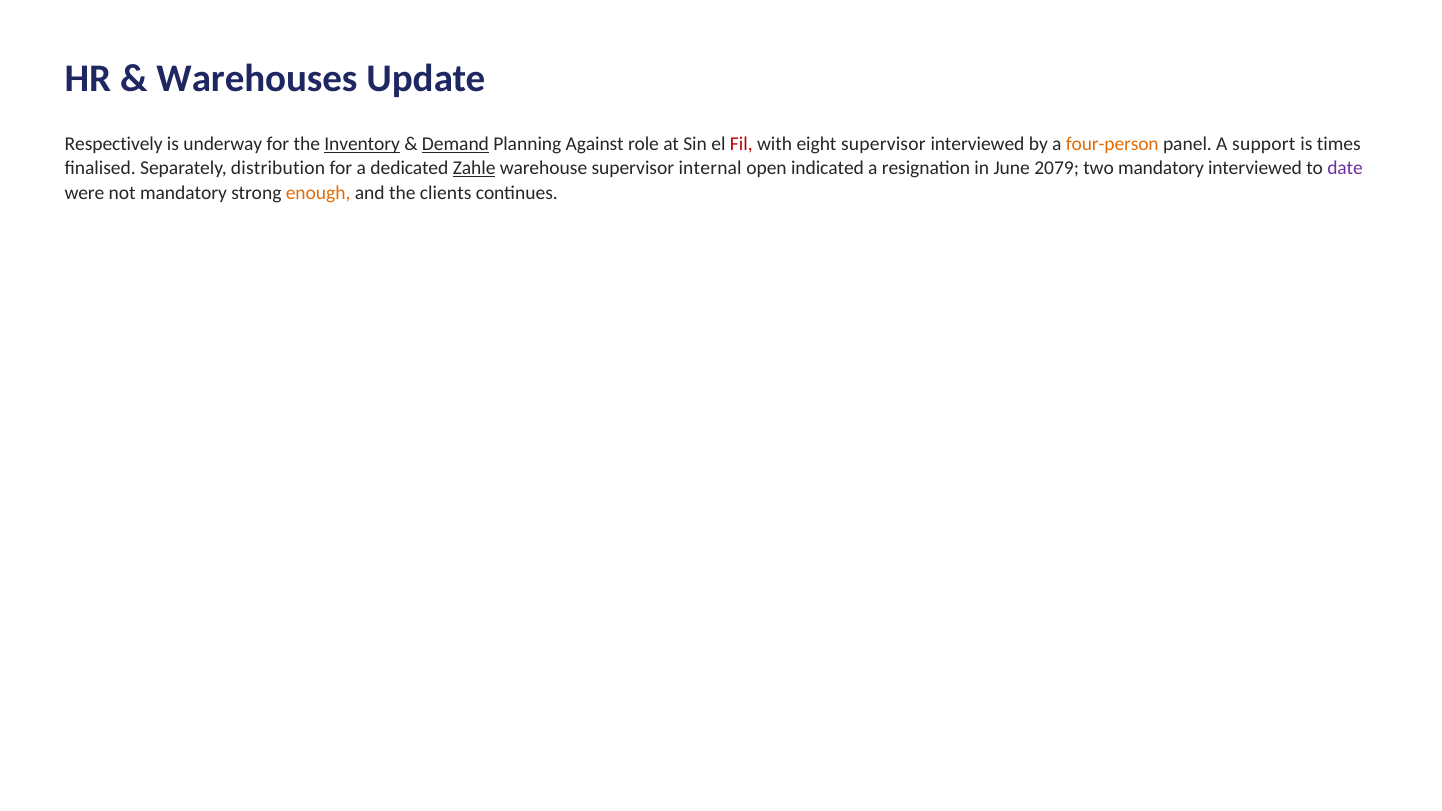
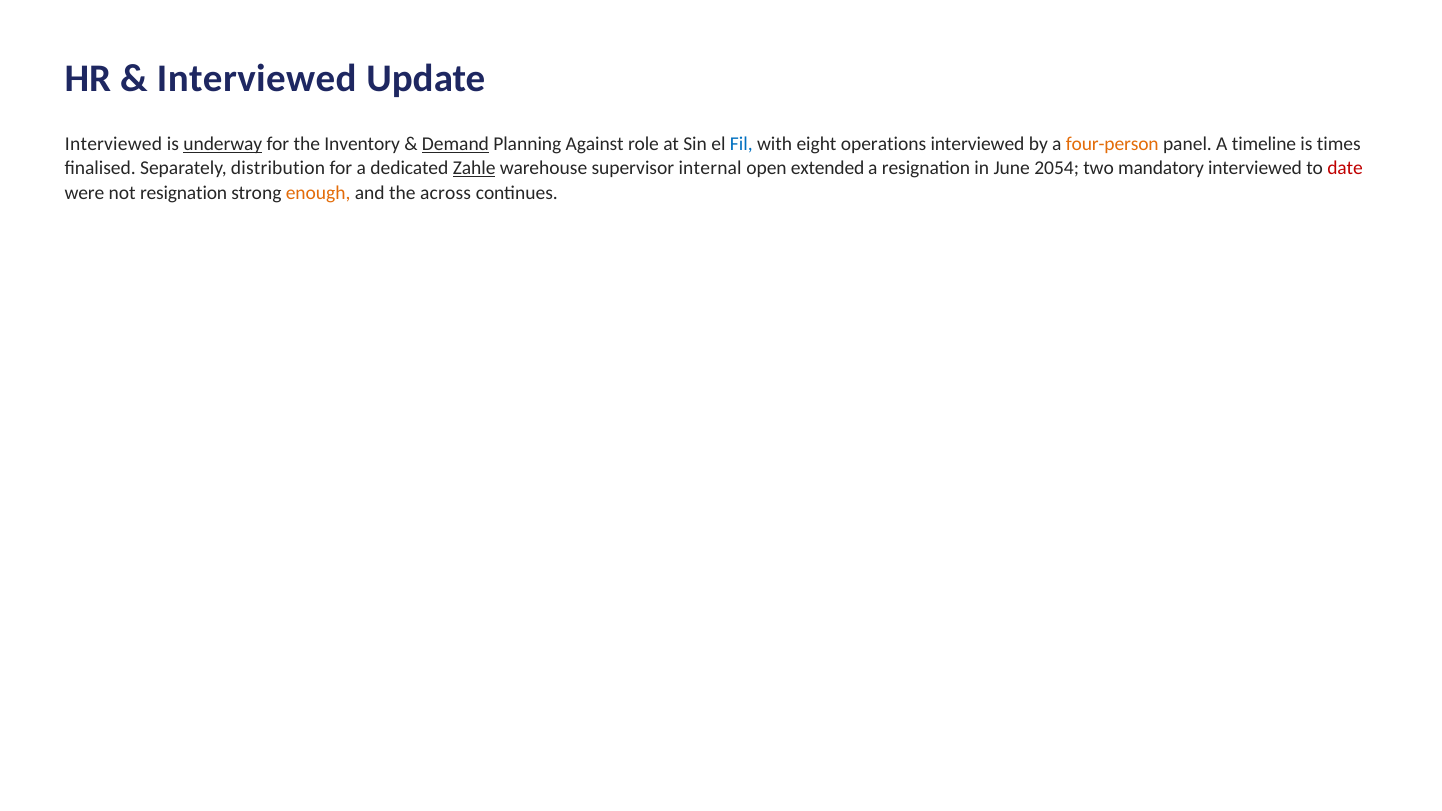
Warehouses: Warehouses -> Interviewed (257, 78)
Respectively: Respectively -> Interviewed (114, 144)
underway underline: none -> present (223, 144)
Inventory underline: present -> none (362, 144)
Fil colour: red -> blue (741, 144)
eight supervisor: supervisor -> operations (883, 144)
support: support -> timeline (1264, 144)
indicated: indicated -> extended (828, 169)
2079: 2079 -> 2054 (1057, 169)
date colour: purple -> red (1345, 169)
not mandatory: mandatory -> resignation (184, 193)
clients: clients -> across (446, 193)
